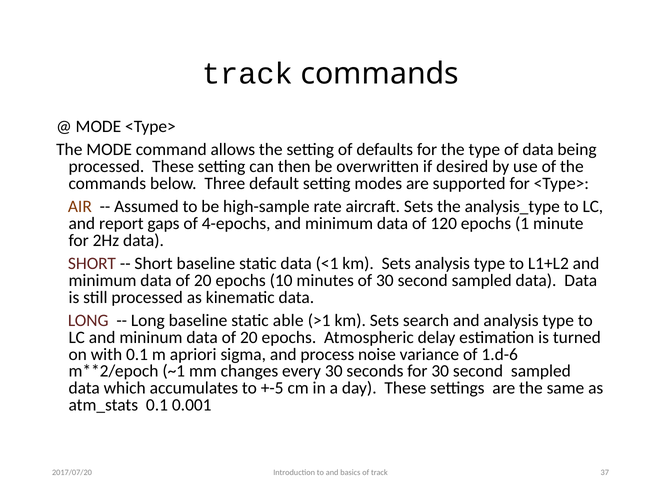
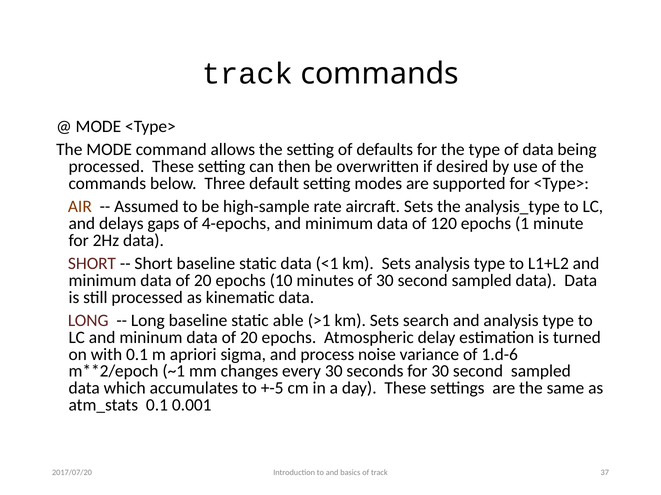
report: report -> delays (121, 224)
